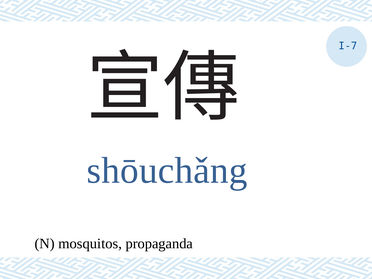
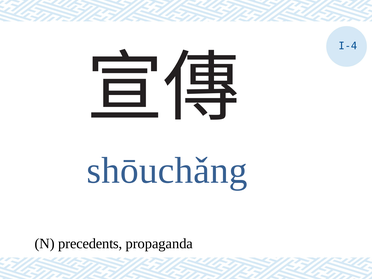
I-7: I-7 -> I-4 (348, 46)
mosquitos: mosquitos -> precedents (90, 244)
